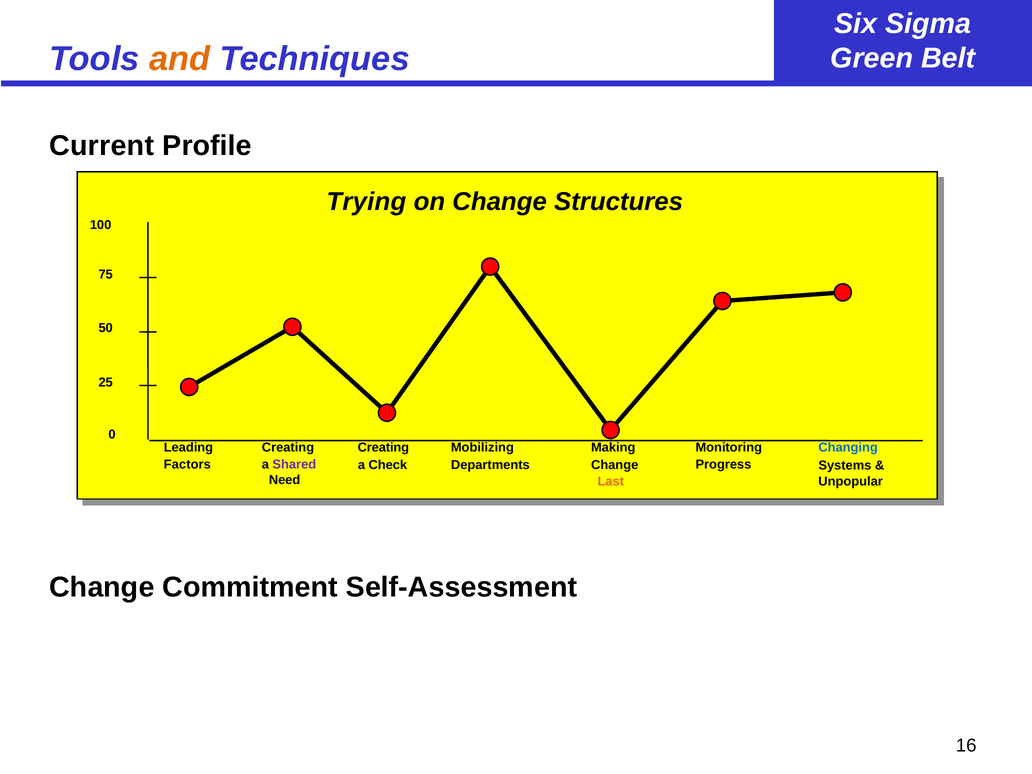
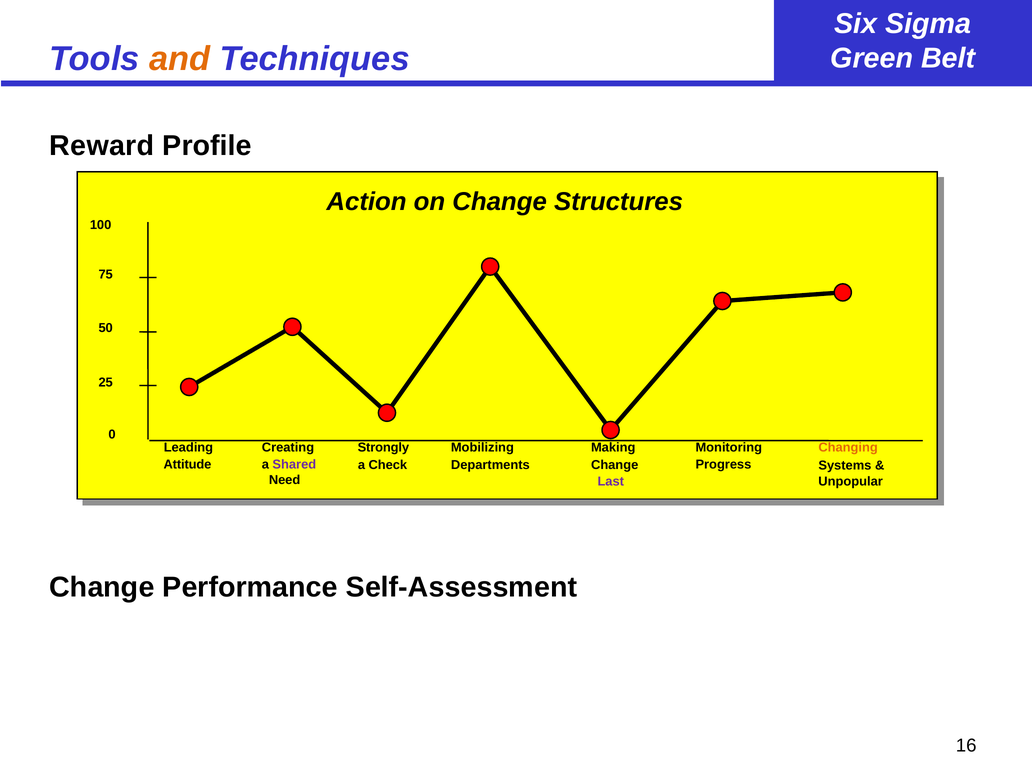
Current: Current -> Reward (102, 146)
Trying: Trying -> Action (366, 202)
Creating: Creating -> Strongly (383, 448)
Changing colour: blue -> orange (848, 448)
Factors: Factors -> Attitude (187, 464)
Last colour: orange -> purple (611, 482)
Commitment: Commitment -> Performance (250, 587)
